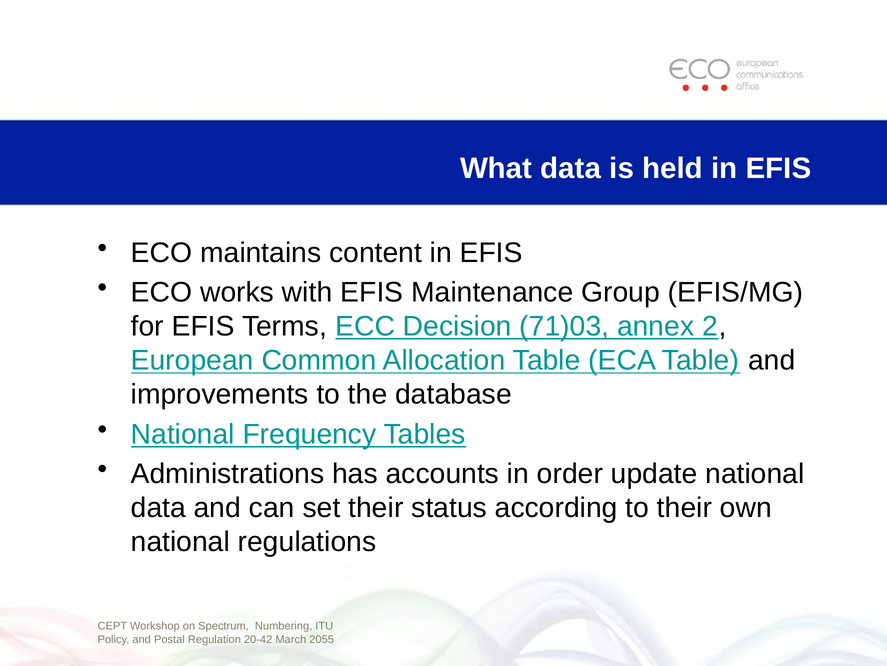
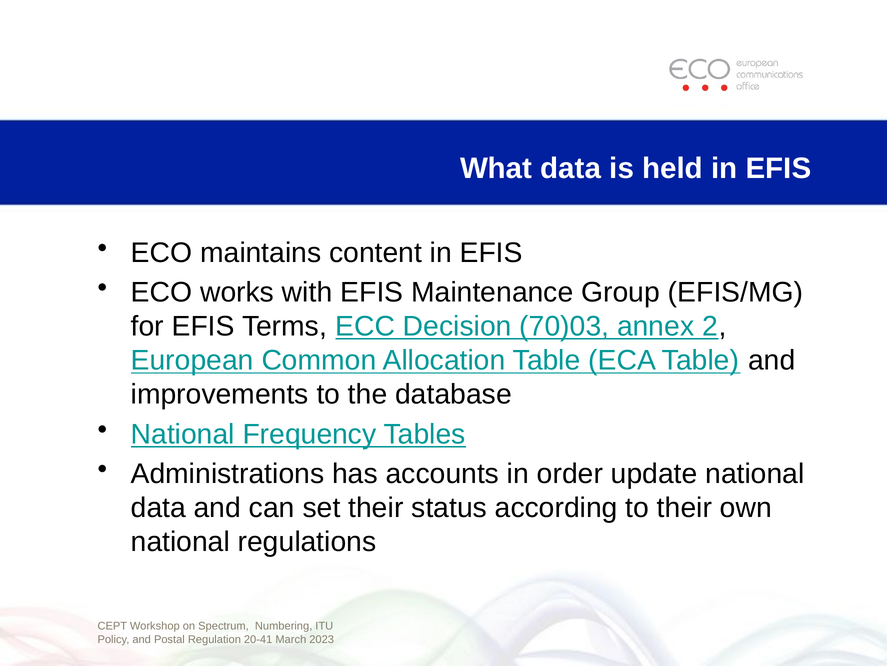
71)03: 71)03 -> 70)03 (564, 326)
20-42: 20-42 -> 20-41 (258, 639)
2055: 2055 -> 2023 (322, 639)
